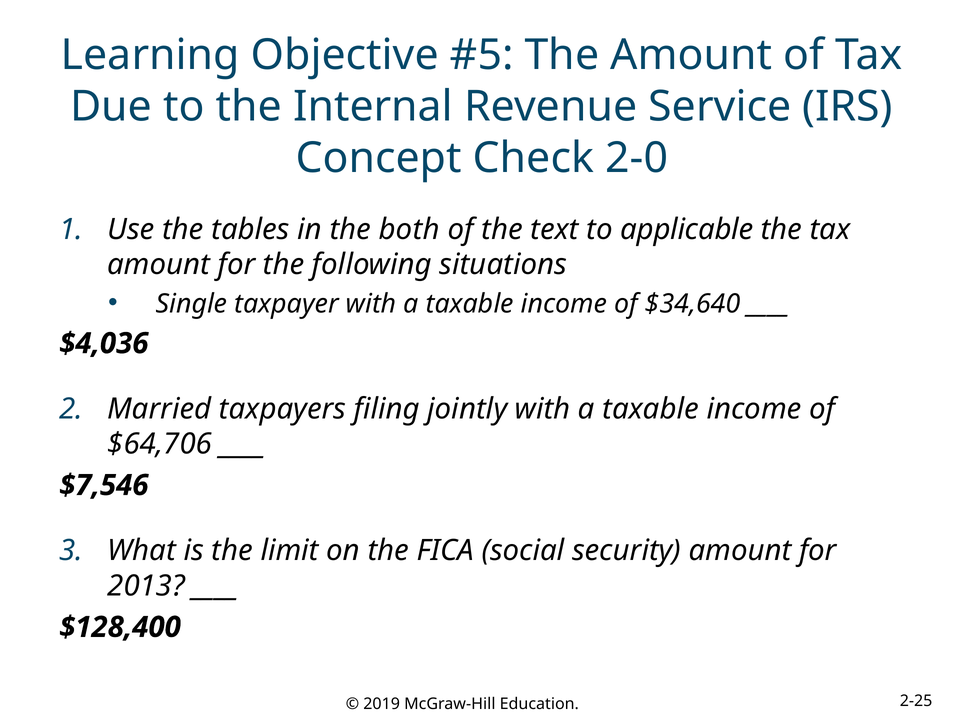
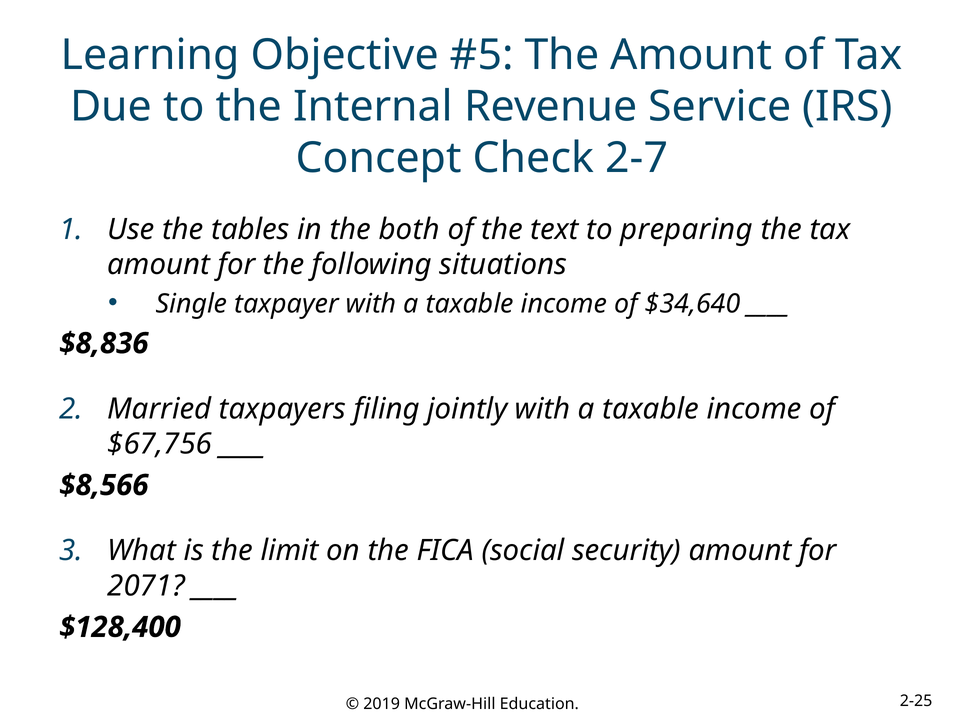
2-0: 2-0 -> 2-7 (637, 158)
applicable: applicable -> preparing (687, 229)
$4,036: $4,036 -> $8,836 (104, 343)
$64,706: $64,706 -> $67,756 (160, 444)
$7,546: $7,546 -> $8,566 (104, 485)
2013: 2013 -> 2071 (146, 586)
